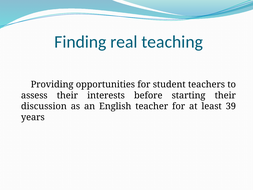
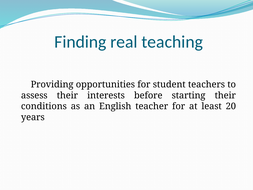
discussion: discussion -> conditions (44, 106)
39: 39 -> 20 (231, 106)
